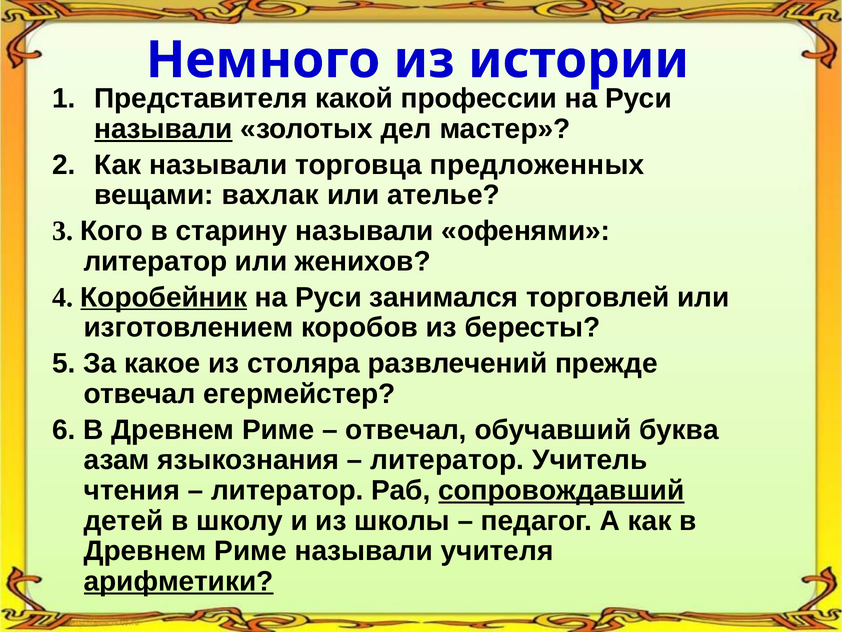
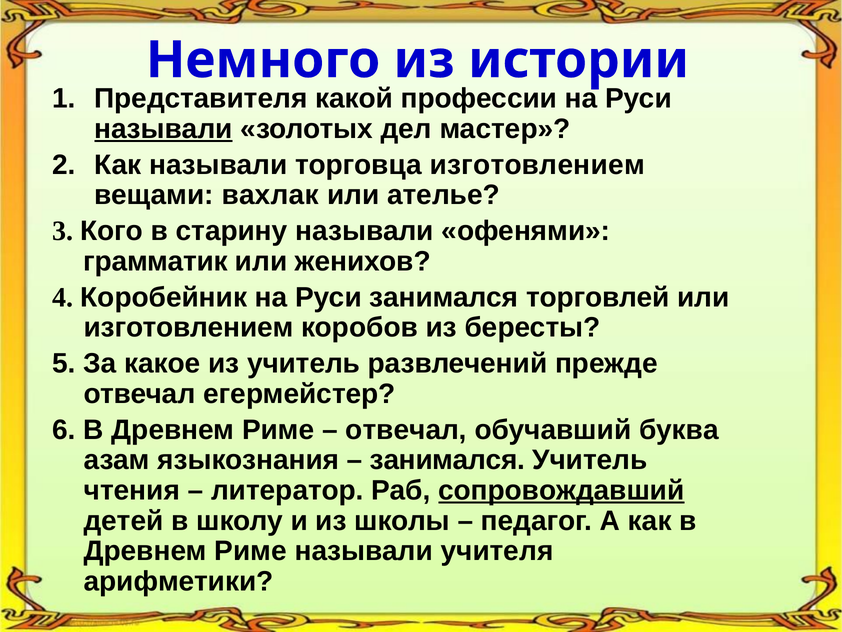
торговца предложенных: предложенных -> изготовлением (537, 165)
литератор: литератор -> грамматик (156, 261)
Коробейник underline: present -> none (164, 297)
из столяра: столяра -> учитель (304, 363)
литератор: литератор -> занимался (447, 460)
арифметики underline: present -> none (179, 581)
